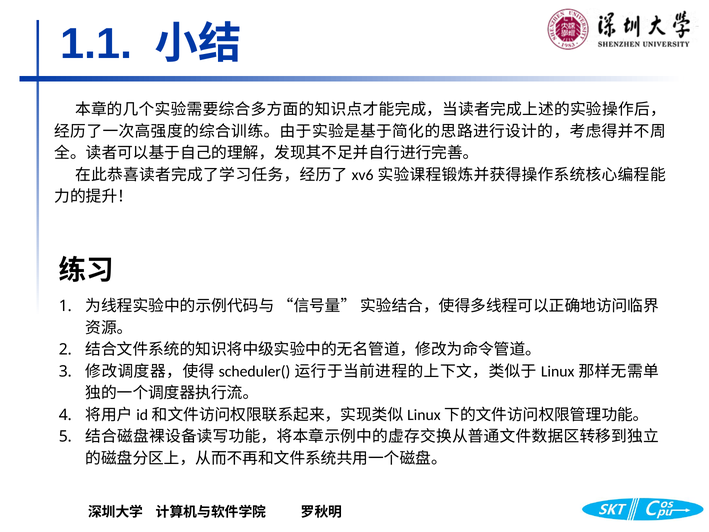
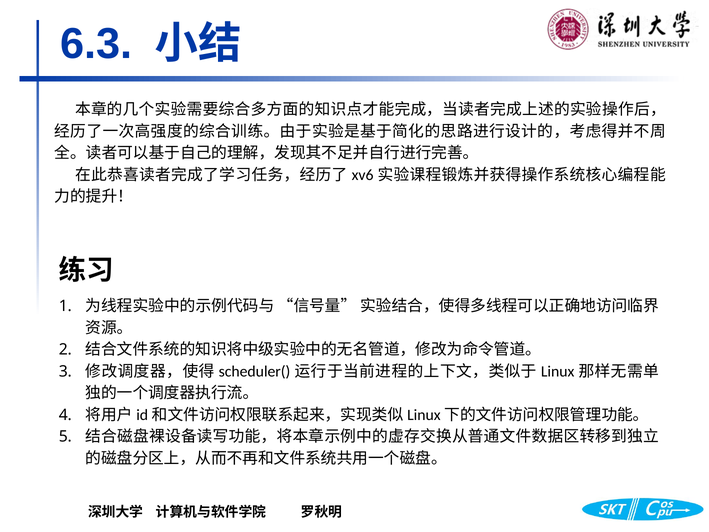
1.1: 1.1 -> 6.3 (96, 44)
